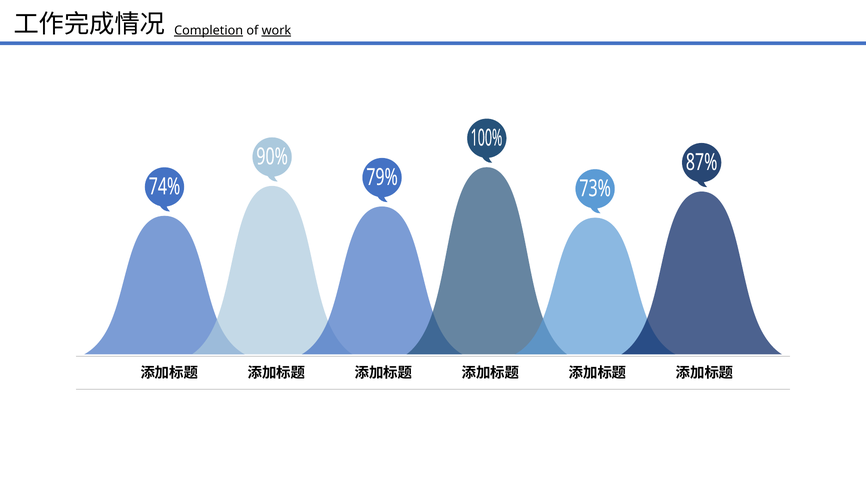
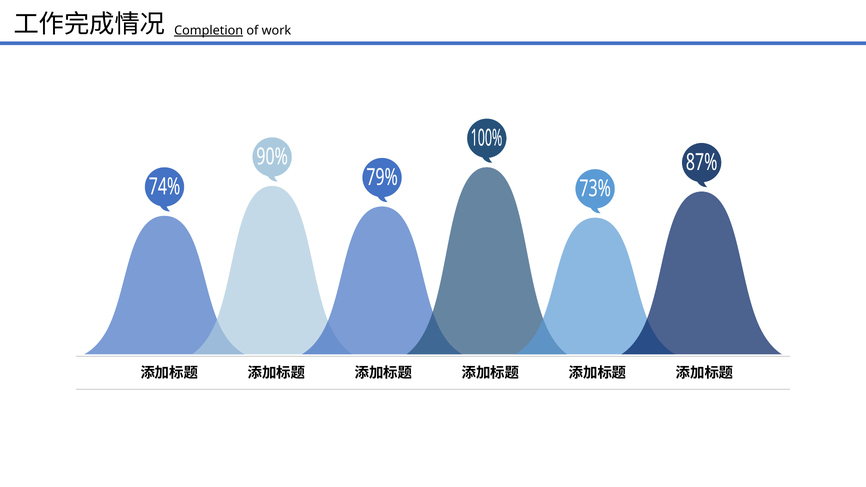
work underline: present -> none (276, 31)
